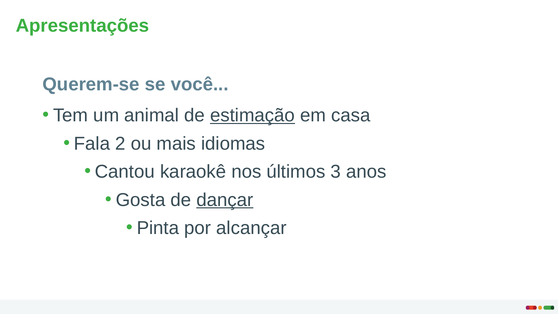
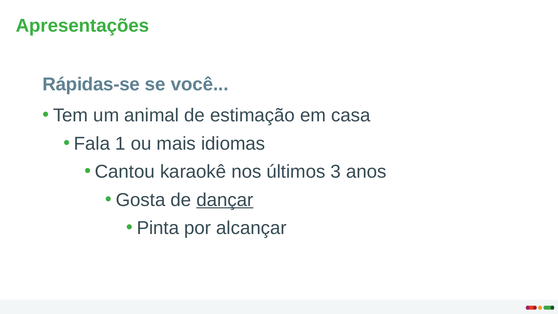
Querem-se: Querem-se -> Rápidas-se (91, 84)
estimação underline: present -> none (253, 115)
2: 2 -> 1 (120, 144)
